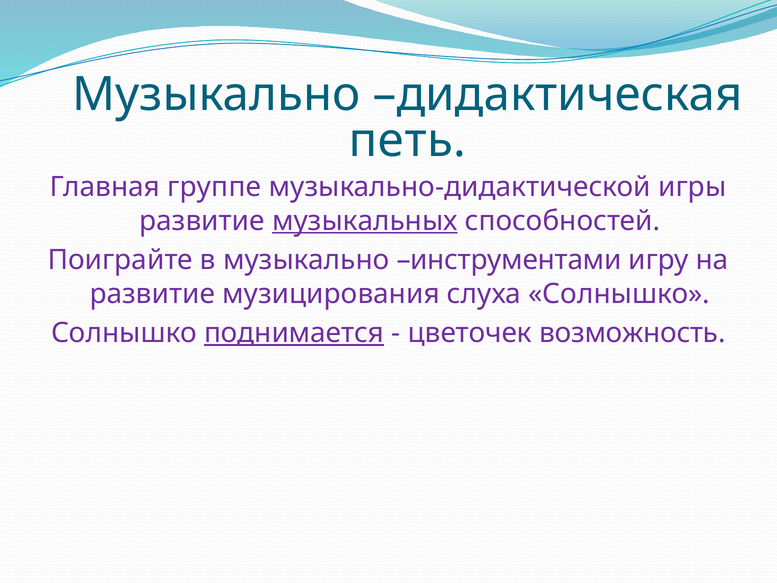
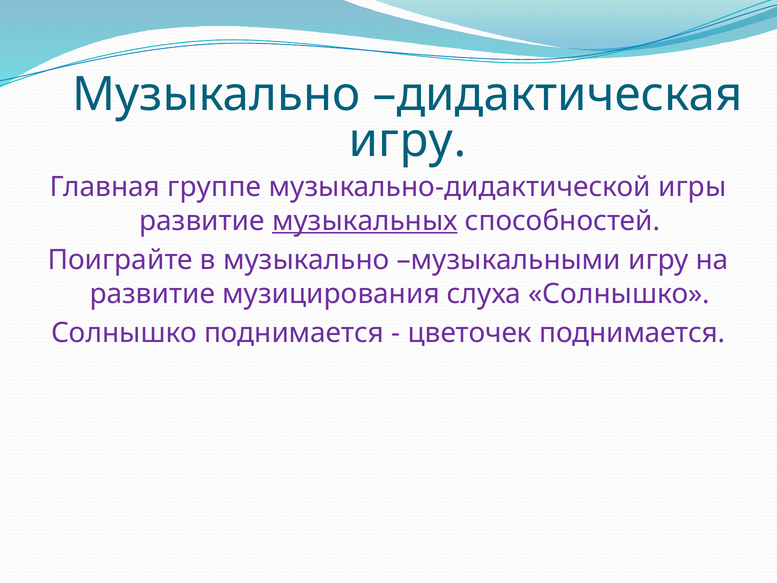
петь: петь -> игру (407, 140)
инструментами: инструментами -> музыкальными (509, 260)
поднимается underline: present -> none (294, 333)
цветочек возможность: возможность -> поднимается (632, 333)
